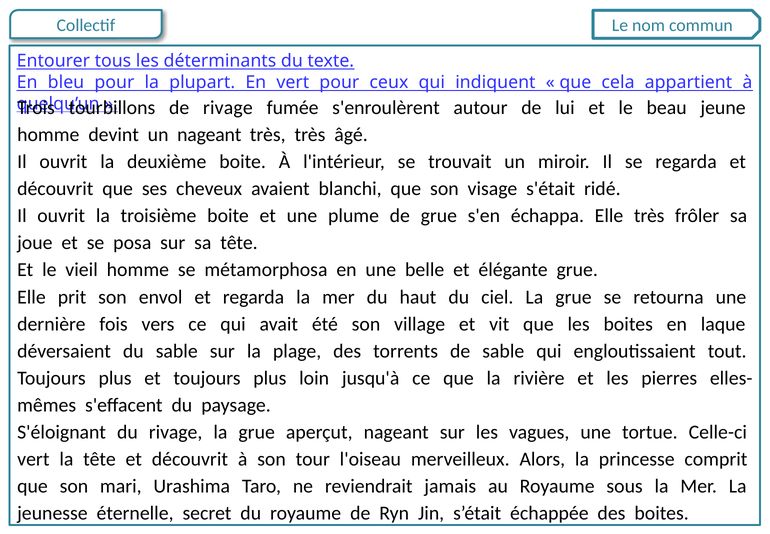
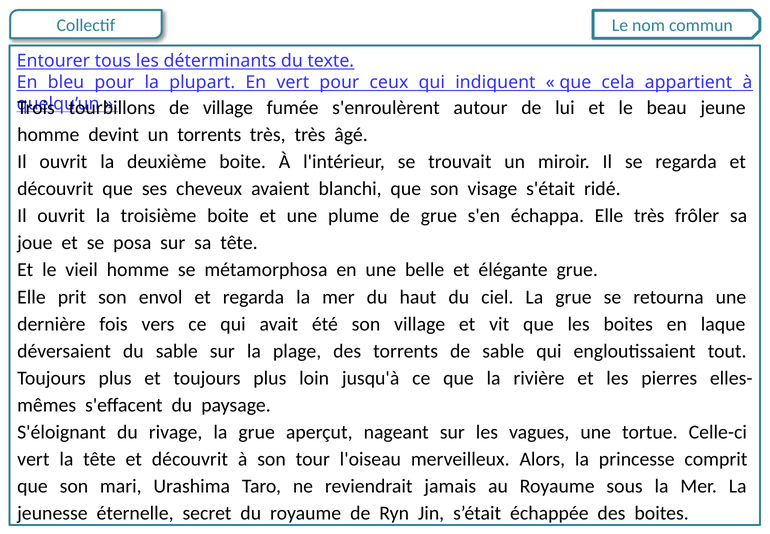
de rivage: rivage -> village (228, 108)
un nageant: nageant -> torrents (209, 135)
